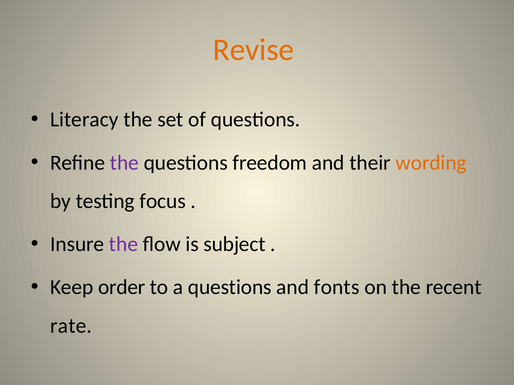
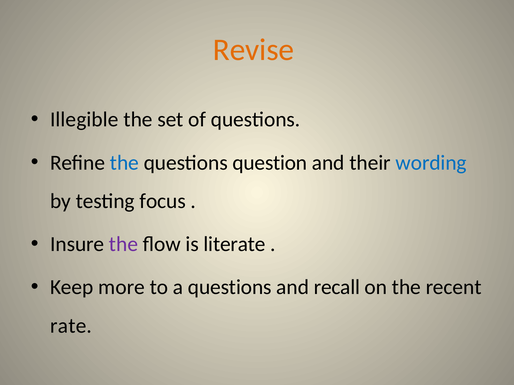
Literacy: Literacy -> Illegible (84, 120)
the colour: purple -> blue (124, 163)
freedom: freedom -> question (270, 163)
wording colour: orange -> blue (431, 163)
subject: subject -> literate (235, 245)
order: order -> more (122, 288)
fonts: fonts -> recall (337, 288)
